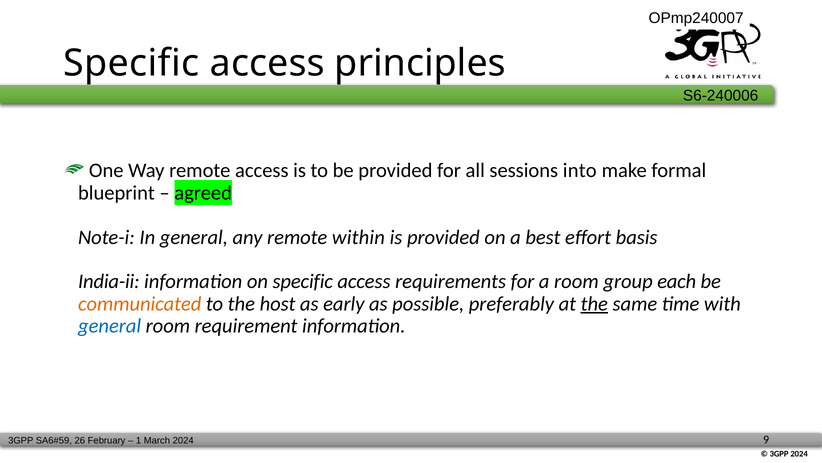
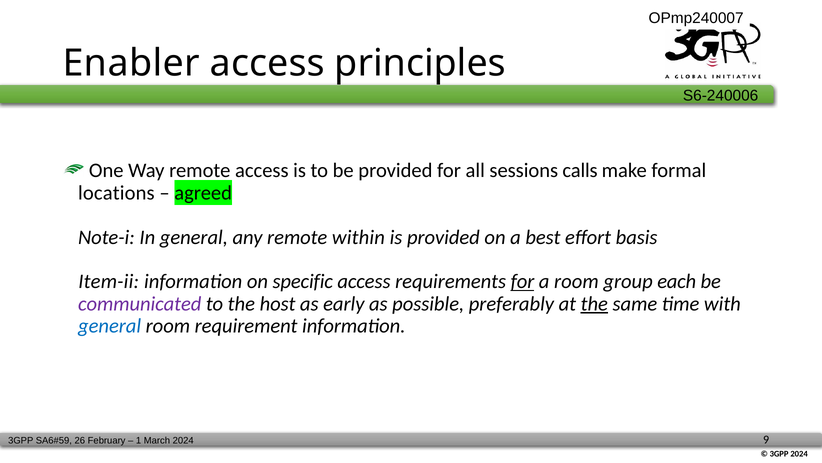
Specific: Specific -> Enabler (131, 63)
into: into -> calls (580, 170)
blueprint: blueprint -> locations (116, 193)
India-ii: India-ii -> Item-ii (109, 281)
for underline: none -> present (522, 281)
communicated colour: orange -> purple (140, 303)
